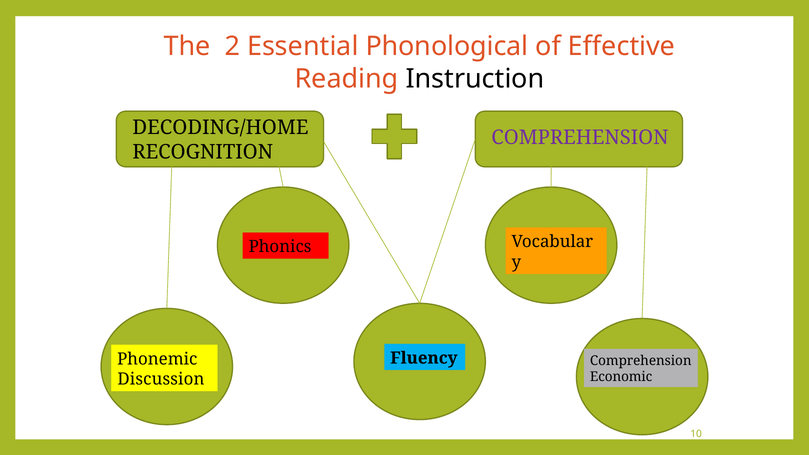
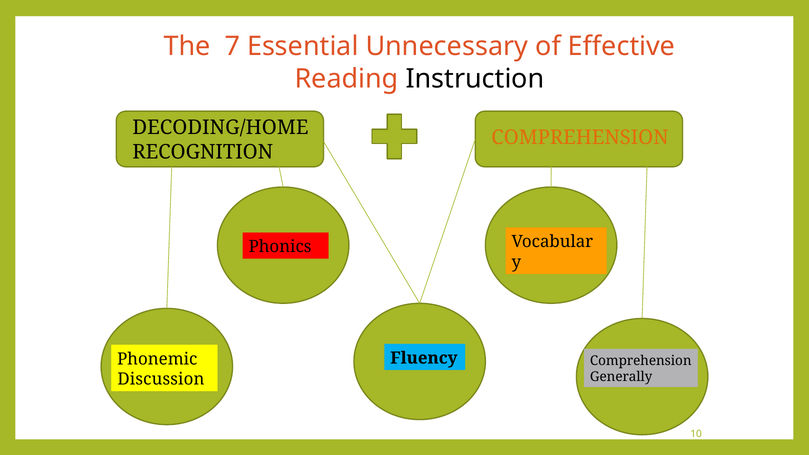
2: 2 -> 7 (232, 46)
Phonological: Phonological -> Unnecessary (447, 46)
COMPREHENSION colour: purple -> orange (580, 138)
Economic: Economic -> Generally (621, 377)
